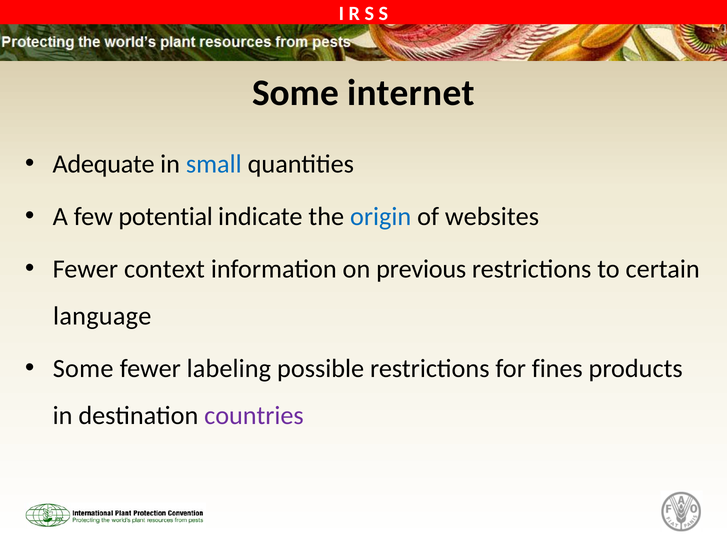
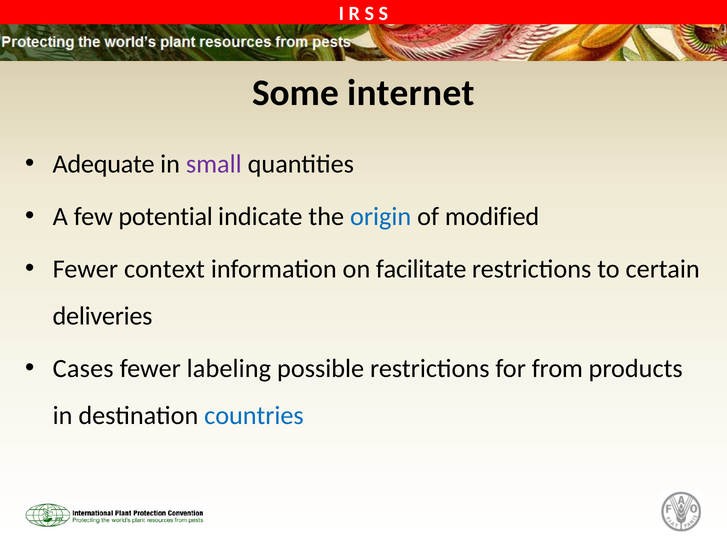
small colour: blue -> purple (214, 164)
websites: websites -> modified (492, 217)
previous: previous -> facilitate (421, 269)
language: language -> deliveries (103, 316)
Some: Some -> Cases (83, 369)
fines: fines -> from (557, 369)
countries colour: purple -> blue (254, 416)
